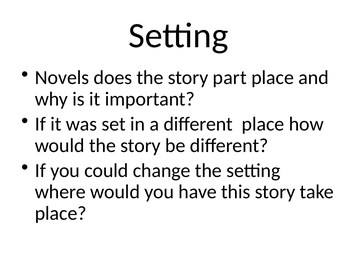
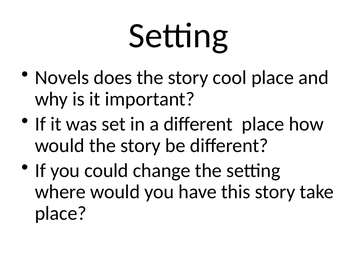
part: part -> cool (230, 78)
